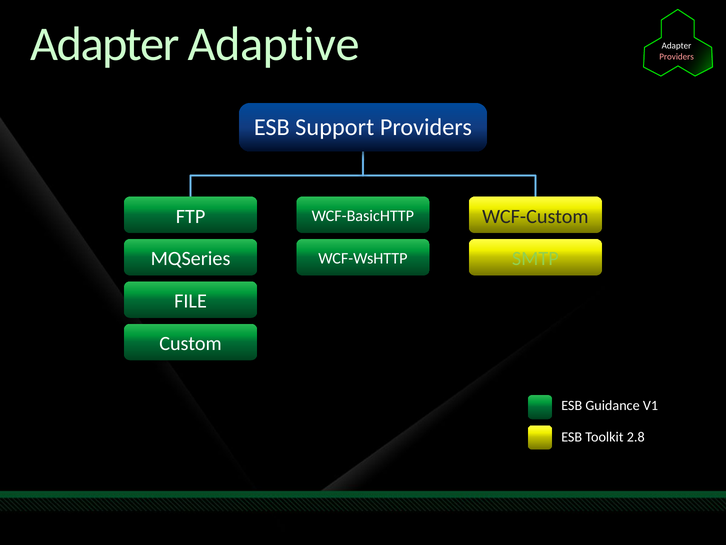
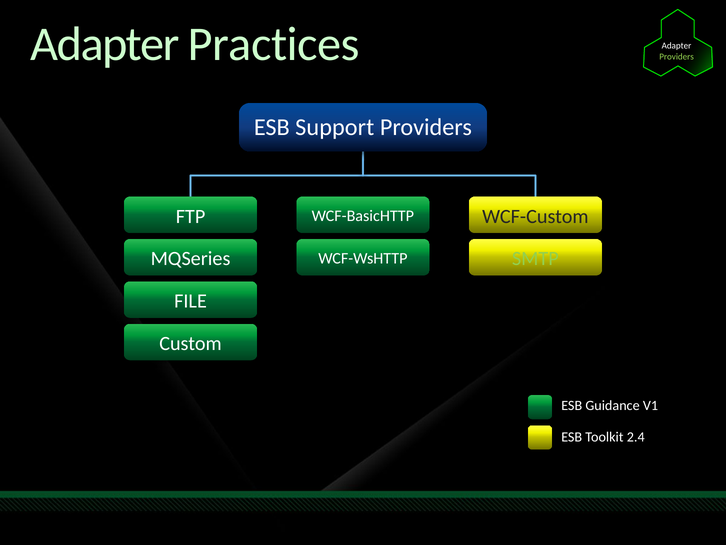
Adaptive: Adaptive -> Practices (274, 44)
Providers colour: pink -> light green (677, 57)
2.8: 2.8 -> 2.4 (636, 436)
